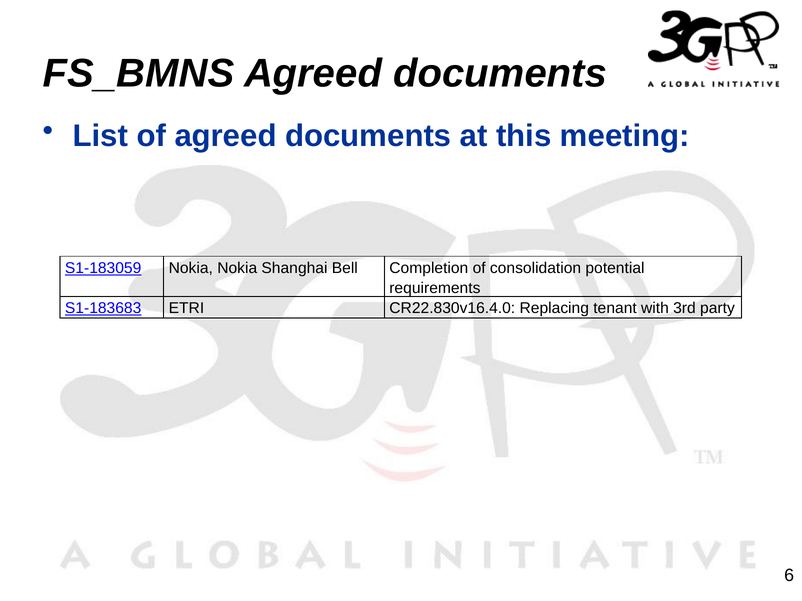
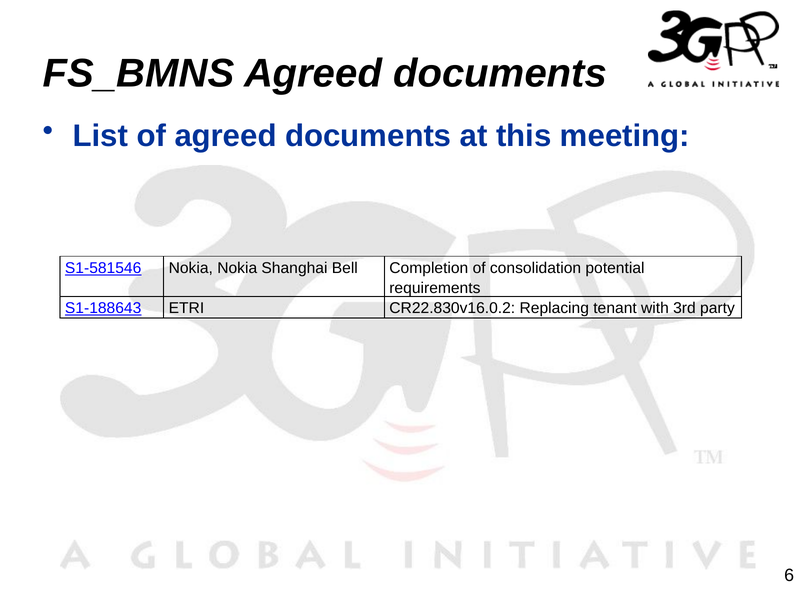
S1-183059: S1-183059 -> S1-581546 (103, 268)
S1-183683: S1-183683 -> S1-188643 (103, 308)
CR22.830v16.4.0: CR22.830v16.4.0 -> CR22.830v16.0.2 (452, 308)
